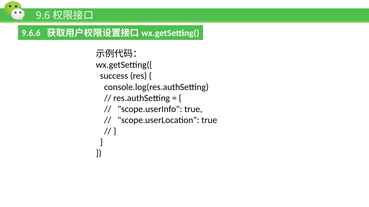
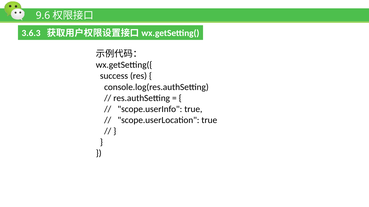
9.6.6: 9.6.6 -> 3.6.3 (31, 33)
